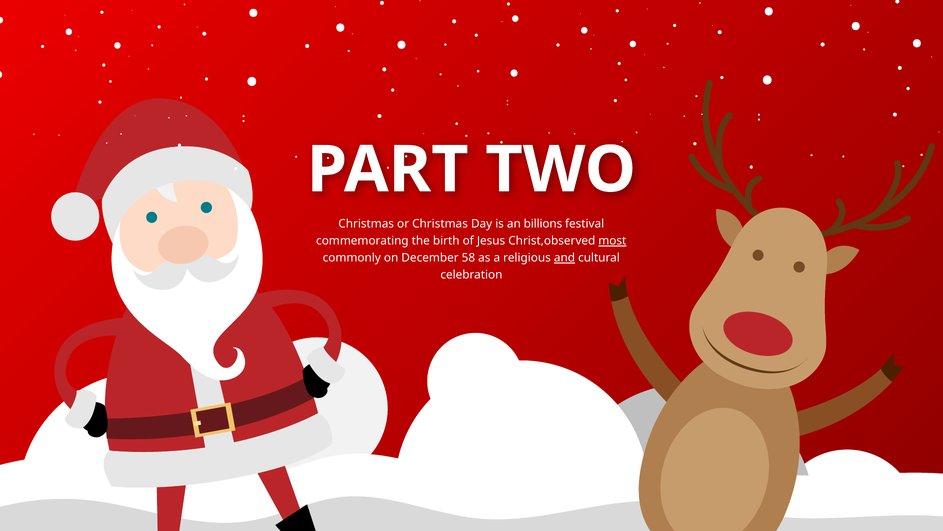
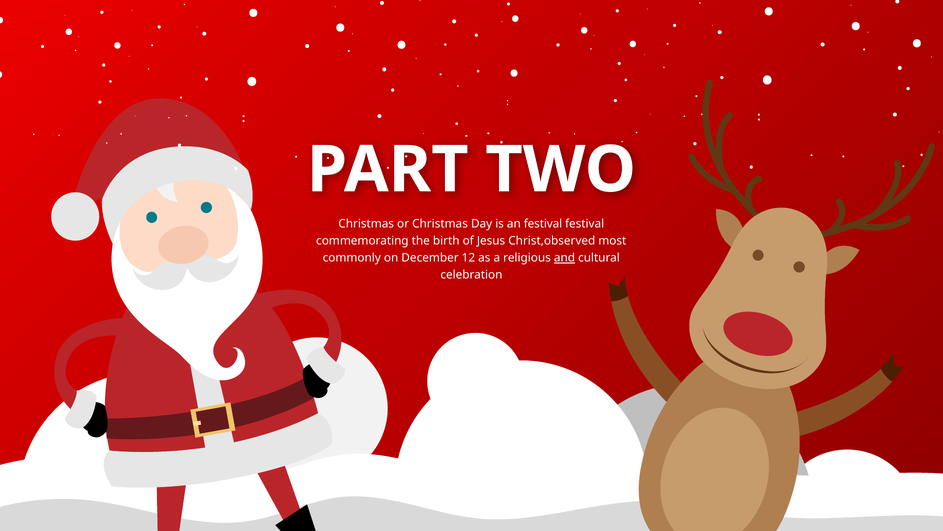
an billions: billions -> festival (543, 224)
most underline: present -> none (612, 241)
58: 58 -> 12 (468, 258)
